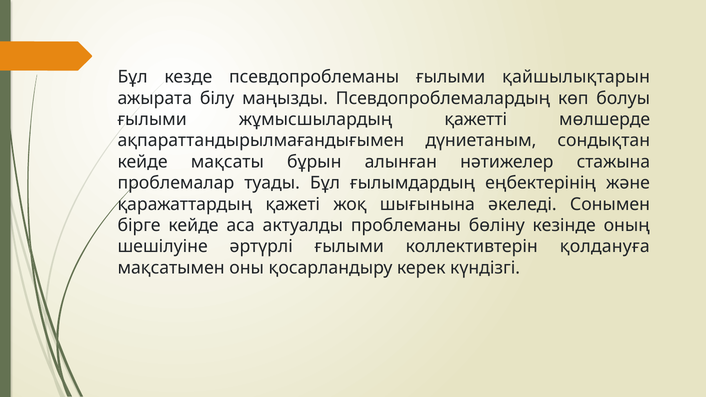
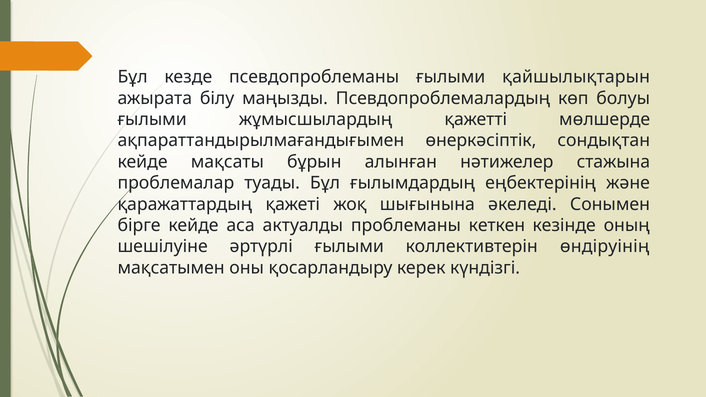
дүниетаным: дүниетаным -> өнеркәсіптік (481, 141)
бөліну: бөліну -> кеткен (497, 225)
қолдануға: қолдануға -> өндіруінің (605, 247)
